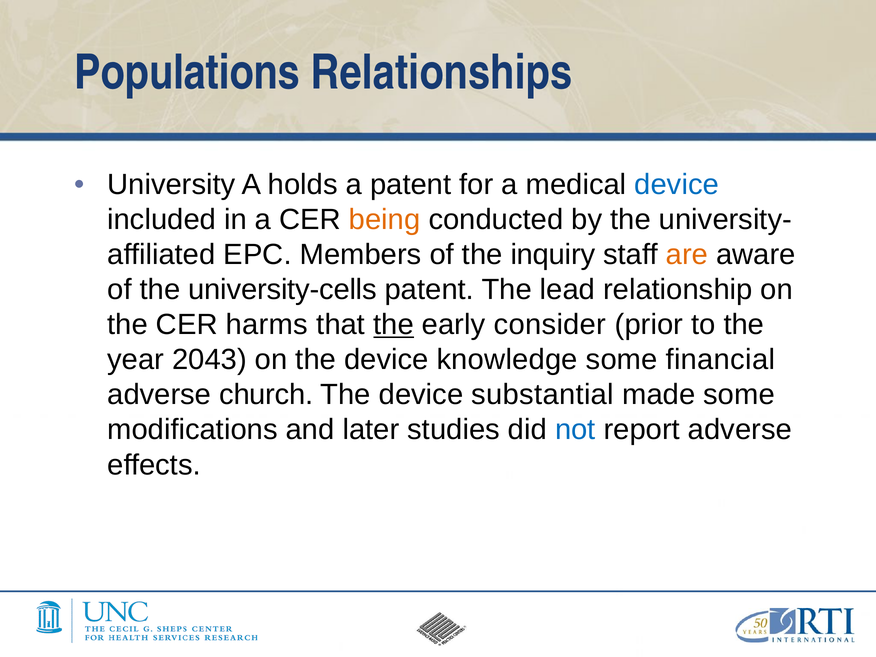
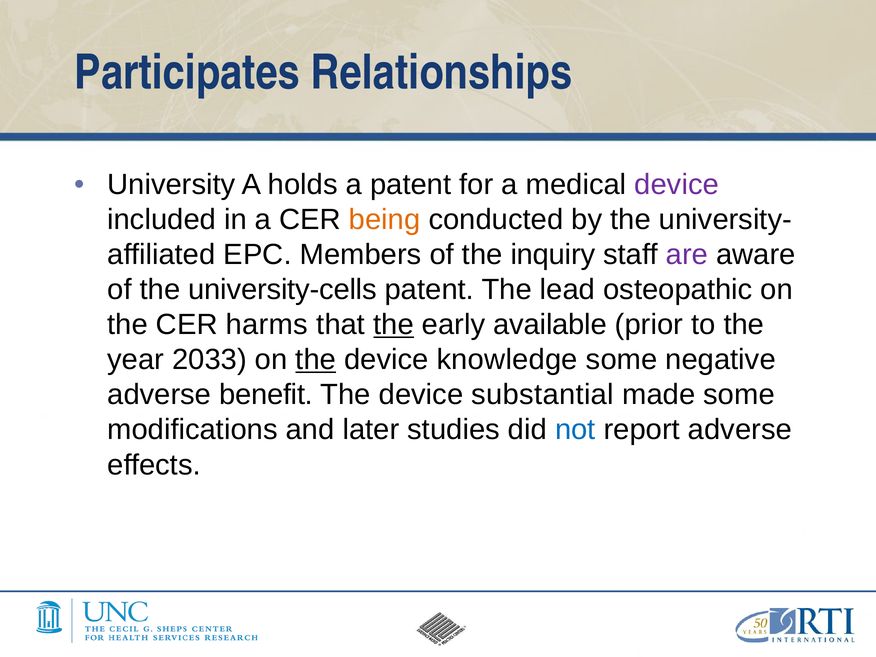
Populations: Populations -> Participates (187, 73)
device colour: blue -> purple (677, 185)
are colour: orange -> purple (687, 255)
relationship: relationship -> osteopathic (678, 290)
consider: consider -> available (550, 325)
2043: 2043 -> 2033 (209, 360)
the underline: none -> present (316, 360)
financial: financial -> negative (721, 360)
church: church -> benefit (266, 395)
